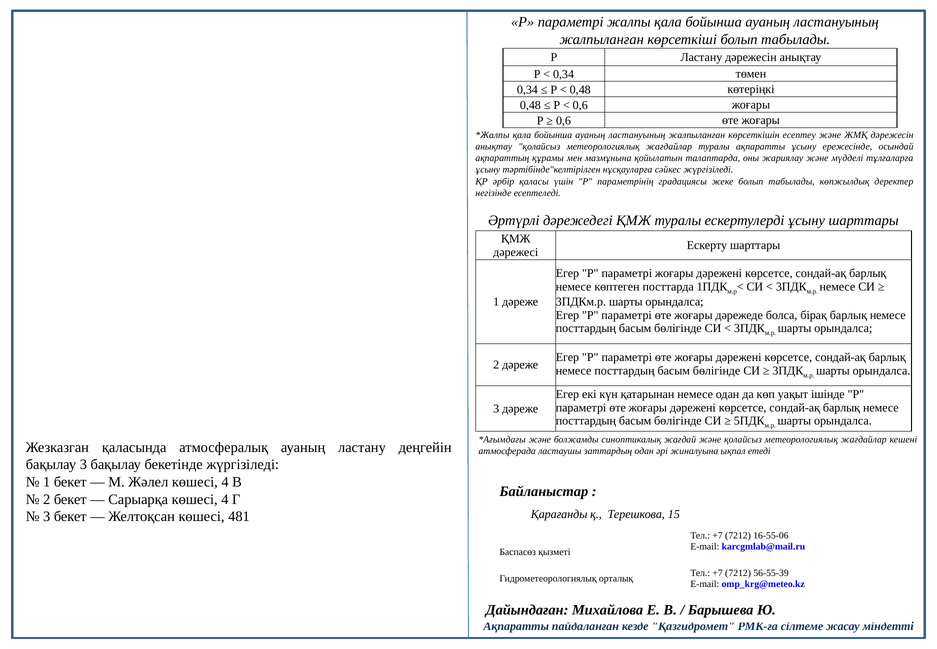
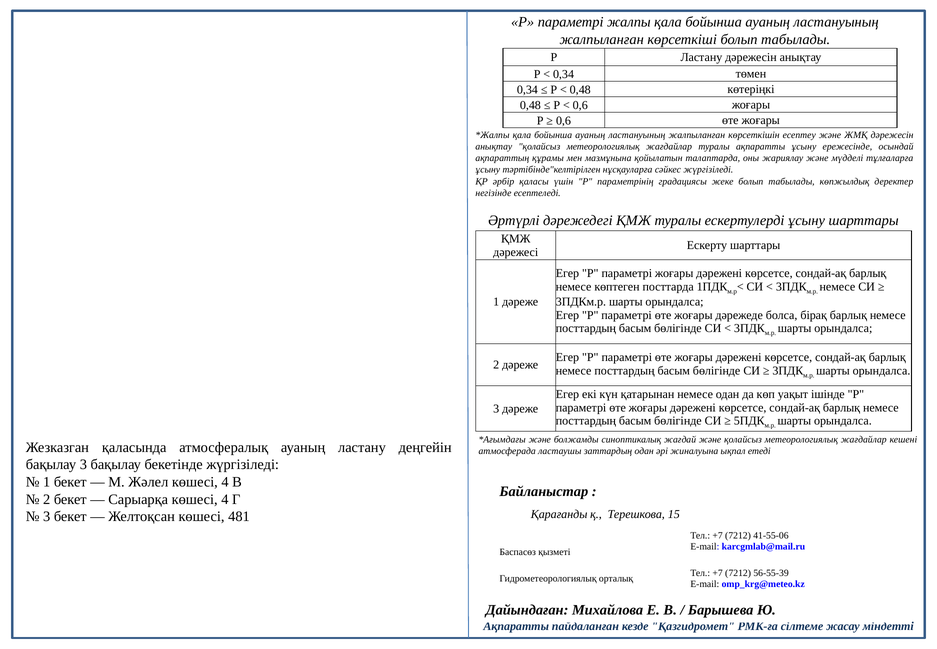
16-55-06: 16-55-06 -> 41-55-06 (771, 536)
